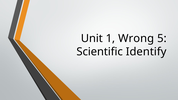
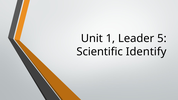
Wrong: Wrong -> Leader (136, 38)
